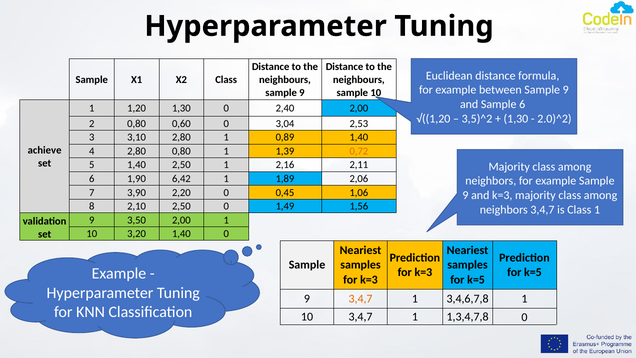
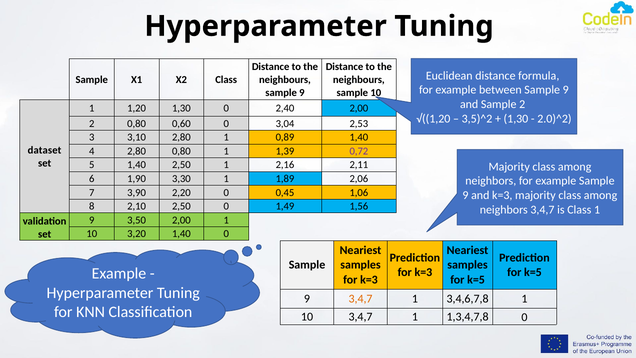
Sample 6: 6 -> 2 (522, 104)
achieve: achieve -> dataset (45, 150)
0,72 colour: orange -> purple (359, 151)
6,42: 6,42 -> 3,30 (181, 179)
